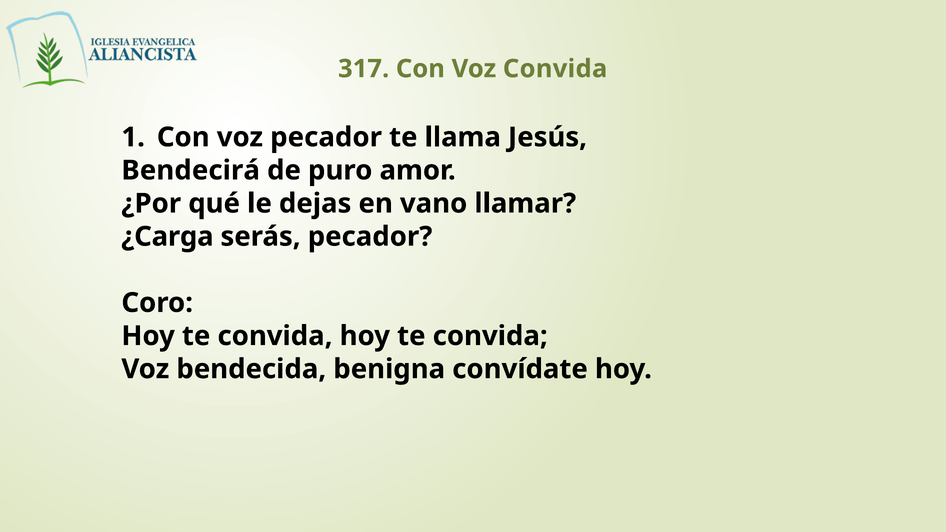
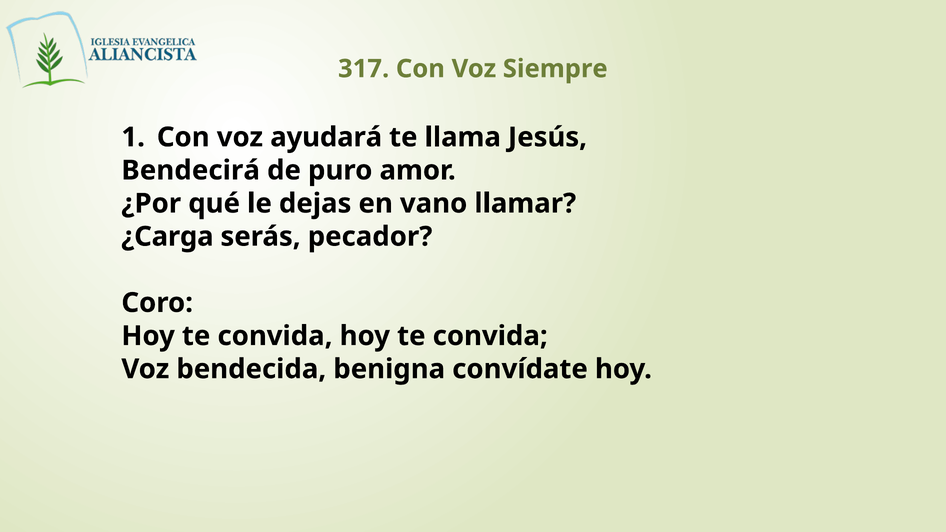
Voz Convida: Convida -> Siempre (555, 69)
voz pecador: pecador -> ayudará (326, 137)
